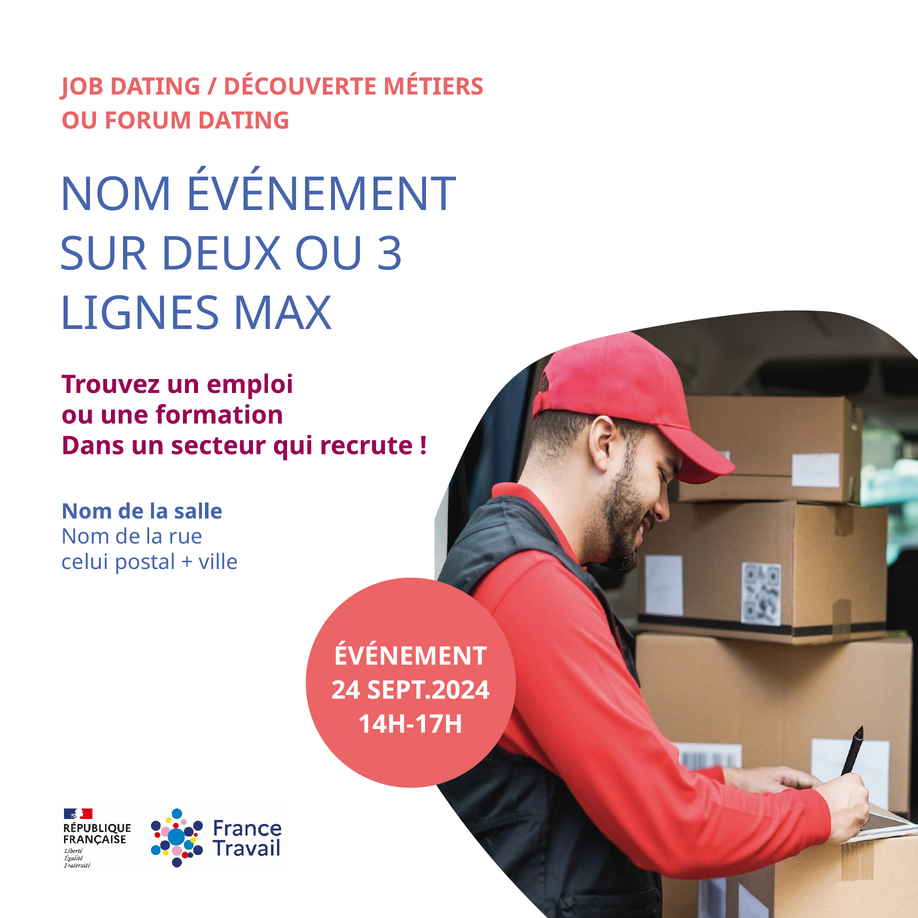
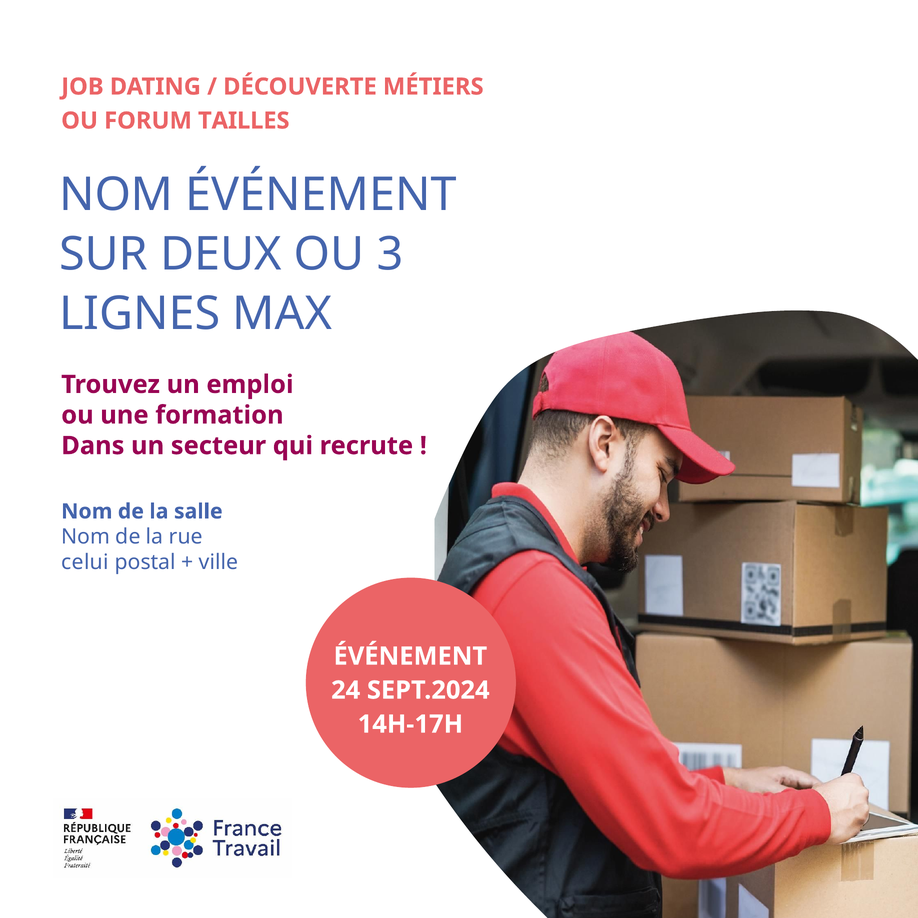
FORUM DATING: DATING -> TAILLES (244, 121)
